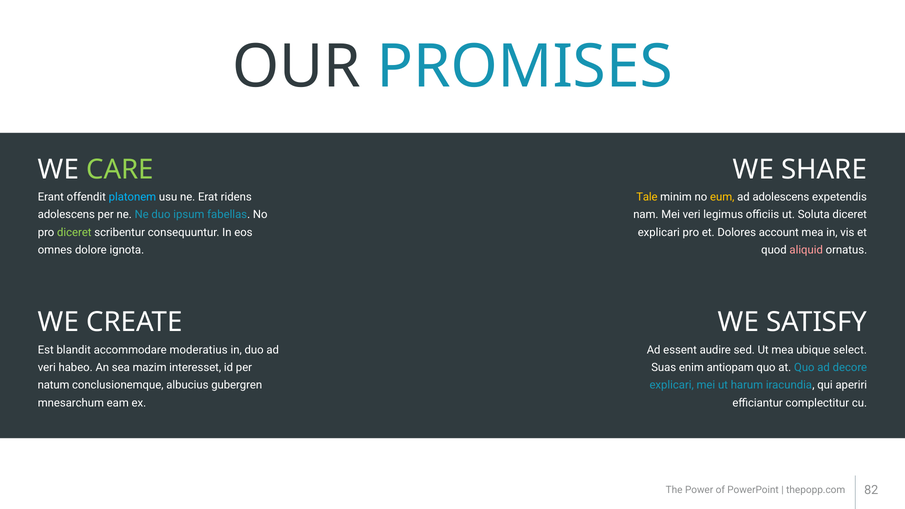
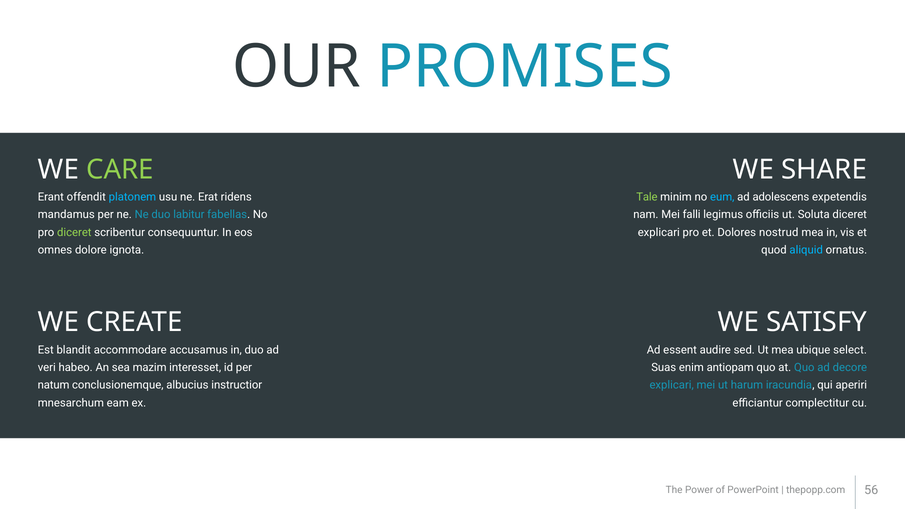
Tale colour: yellow -> light green (647, 197)
eum colour: yellow -> light blue (722, 197)
adolescens: adolescens -> mandamus (66, 215)
ipsum: ipsum -> labitur (189, 215)
Mei veri: veri -> falli (692, 215)
account: account -> nostrud (779, 232)
aliquid colour: pink -> light blue (806, 250)
moderatius: moderatius -> accusamus (199, 350)
gubergren: gubergren -> instructior (237, 385)
82: 82 -> 56 (871, 490)
